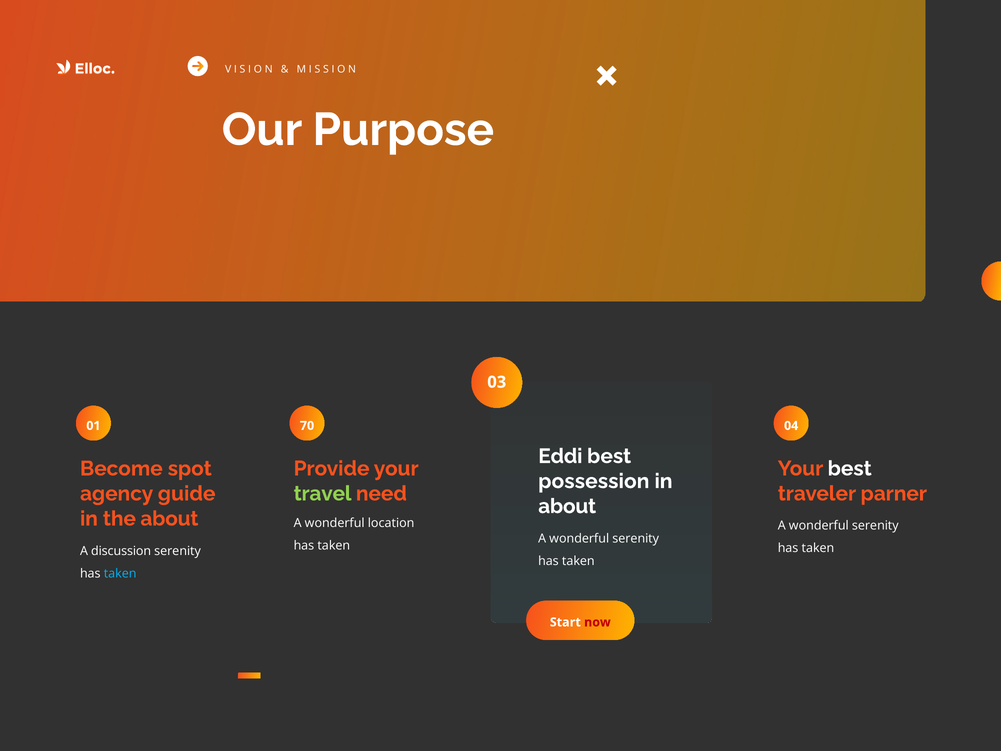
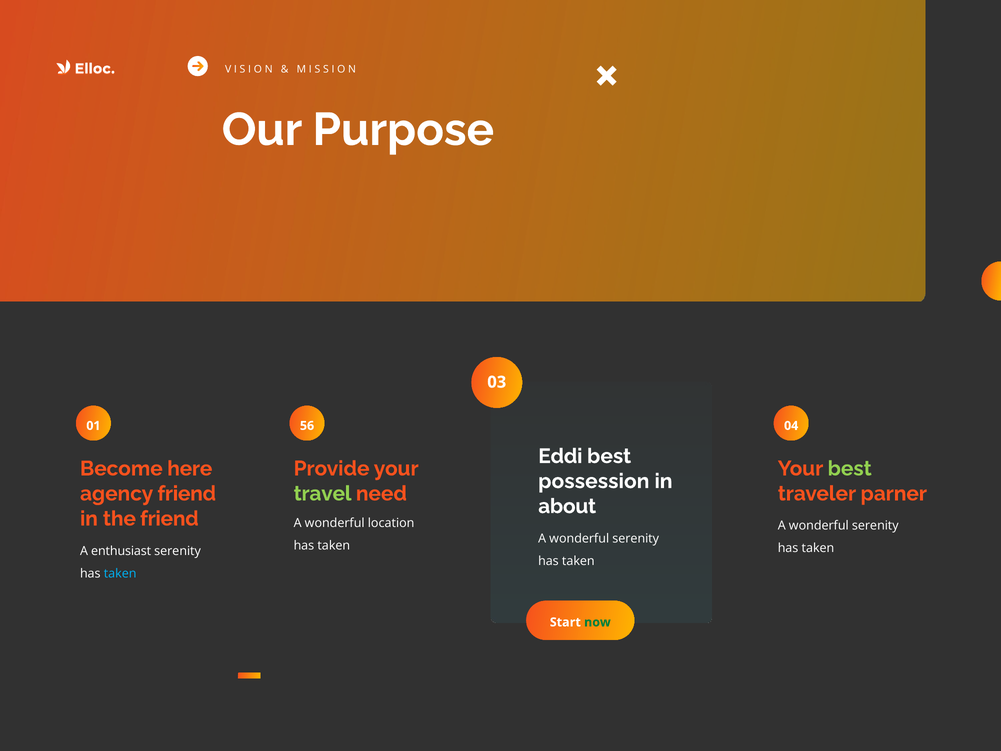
70: 70 -> 56 (307, 426)
spot: spot -> here (190, 468)
best colour: white -> light green (850, 468)
agency guide: guide -> friend (187, 493)
the about: about -> friend (169, 518)
discussion: discussion -> enthusiast (121, 551)
now colour: red -> green (597, 622)
